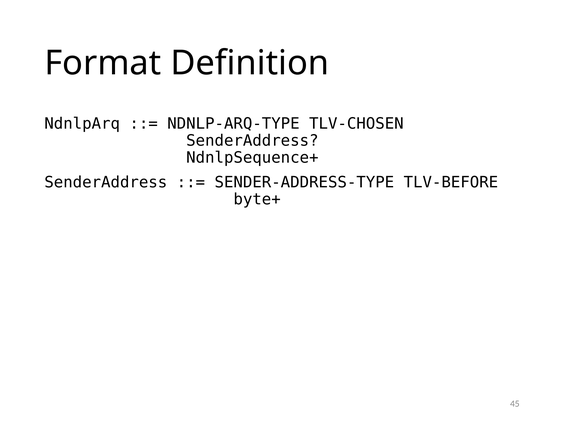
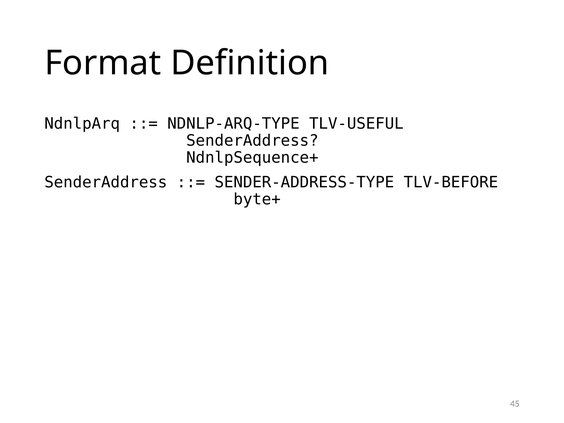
TLV-CHOSEN: TLV-CHOSEN -> TLV-USEFUL (356, 124)
